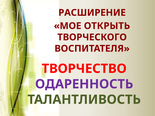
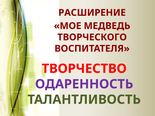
ОТКРЫТЬ: ОТКРЫТЬ -> МЕДВЕДЬ (107, 26)
